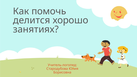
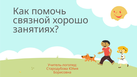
делится: делится -> связной (32, 20)
